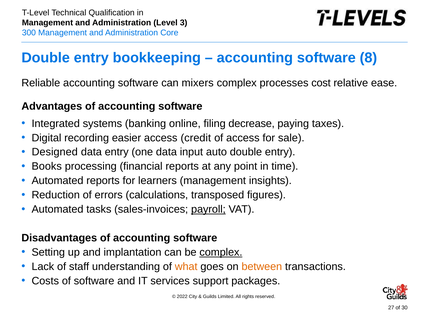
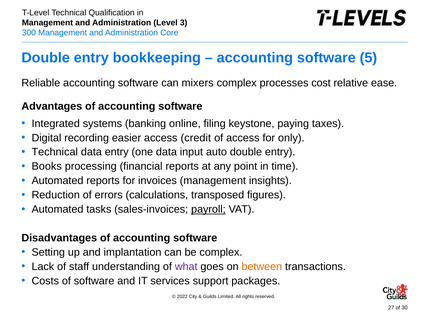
8: 8 -> 5 (368, 58)
decrease: decrease -> keystone (252, 123)
sale: sale -> only (291, 138)
Designed: Designed -> Technical (55, 152)
learners: learners -> invoices (157, 181)
complex underline: present -> none (221, 252)
what colour: orange -> purple (186, 266)
